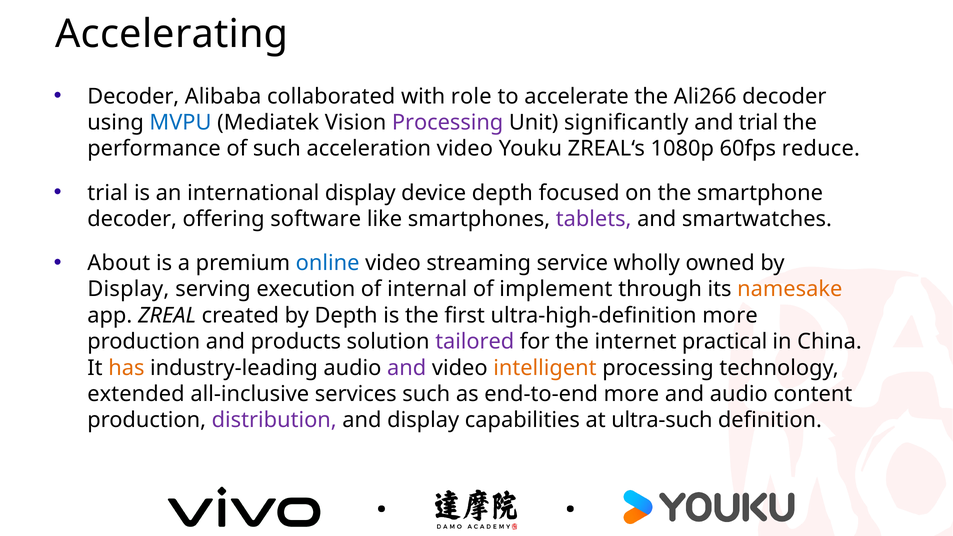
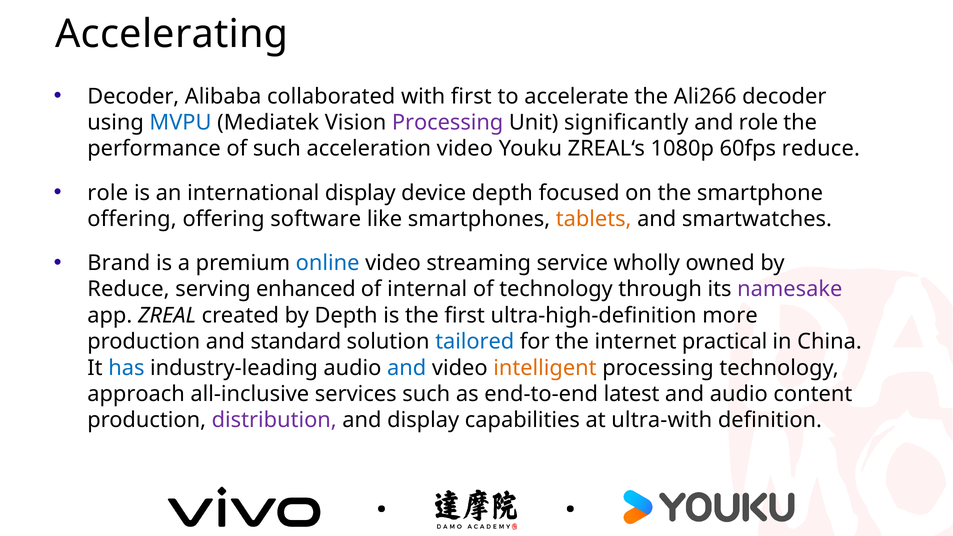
with role: role -> first (471, 96)
and trial: trial -> role (758, 123)
trial: trial -> role (108, 193)
decoder: decoder -> offering (132, 219)
tablets colour: purple -> orange (594, 219)
About: About -> Brand (119, 263)
Display: Display -> Reduce (128, 289)
execution: execution -> enhanced (306, 289)
of implement: implement -> technology (556, 289)
namesake colour: orange -> purple (790, 289)
products: products -> standard (296, 342)
tailored colour: purple -> blue (475, 342)
has colour: orange -> blue (126, 368)
and colour: purple -> blue (407, 368)
extended: extended -> approach (136, 394)
end-to-end more: more -> latest (632, 394)
ultra-such: ultra-such -> ultra-with (662, 420)
